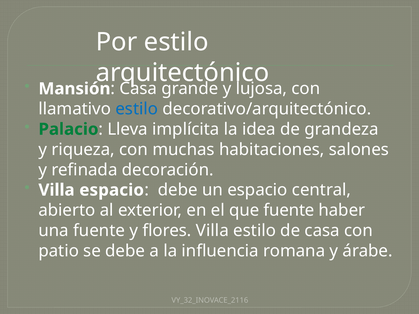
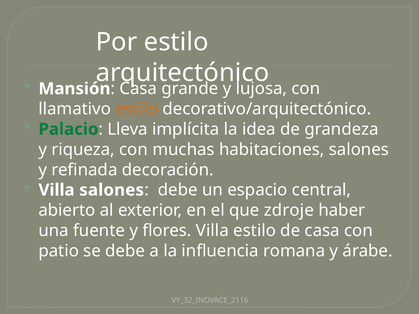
estilo colour: blue -> orange (137, 109)
Villa espacio: espacio -> salones (112, 190)
que fuente: fuente -> zdroje (289, 210)
